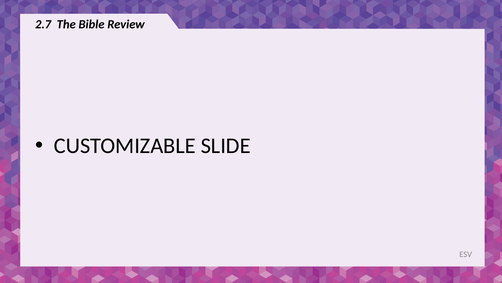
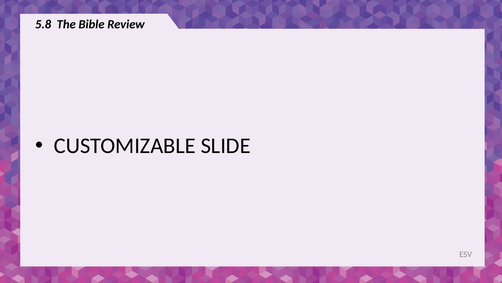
2.7: 2.7 -> 5.8 (43, 24)
